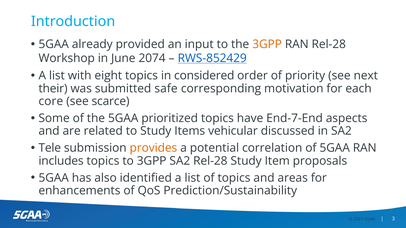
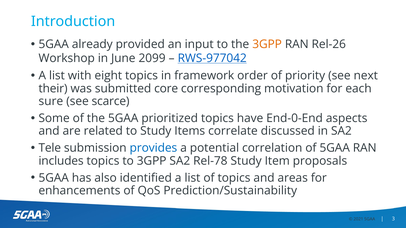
RAN Rel-28: Rel-28 -> Rel-26 (329, 44)
2074: 2074 -> 2099 (152, 59)
RWS-852429: RWS-852429 -> RWS-977042 (212, 59)
considered: considered -> framework (204, 76)
safe: safe -> core (166, 89)
core: core -> sure (51, 101)
End-7-End: End-7-End -> End-0-End (295, 118)
vehicular: vehicular -> correlate (233, 131)
provides colour: orange -> blue (153, 148)
SA2 Rel-28: Rel-28 -> Rel-78 (210, 161)
